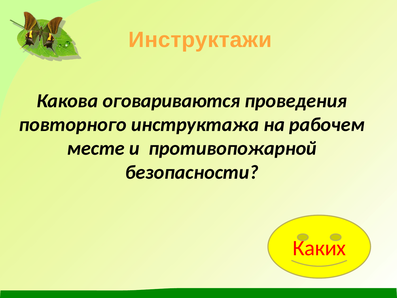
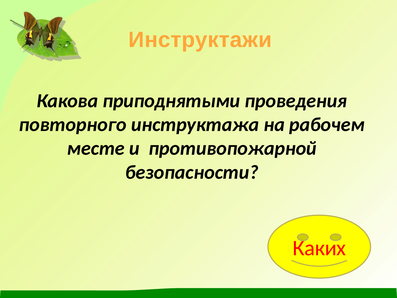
оговариваются: оговариваются -> приподнятыми (171, 101)
